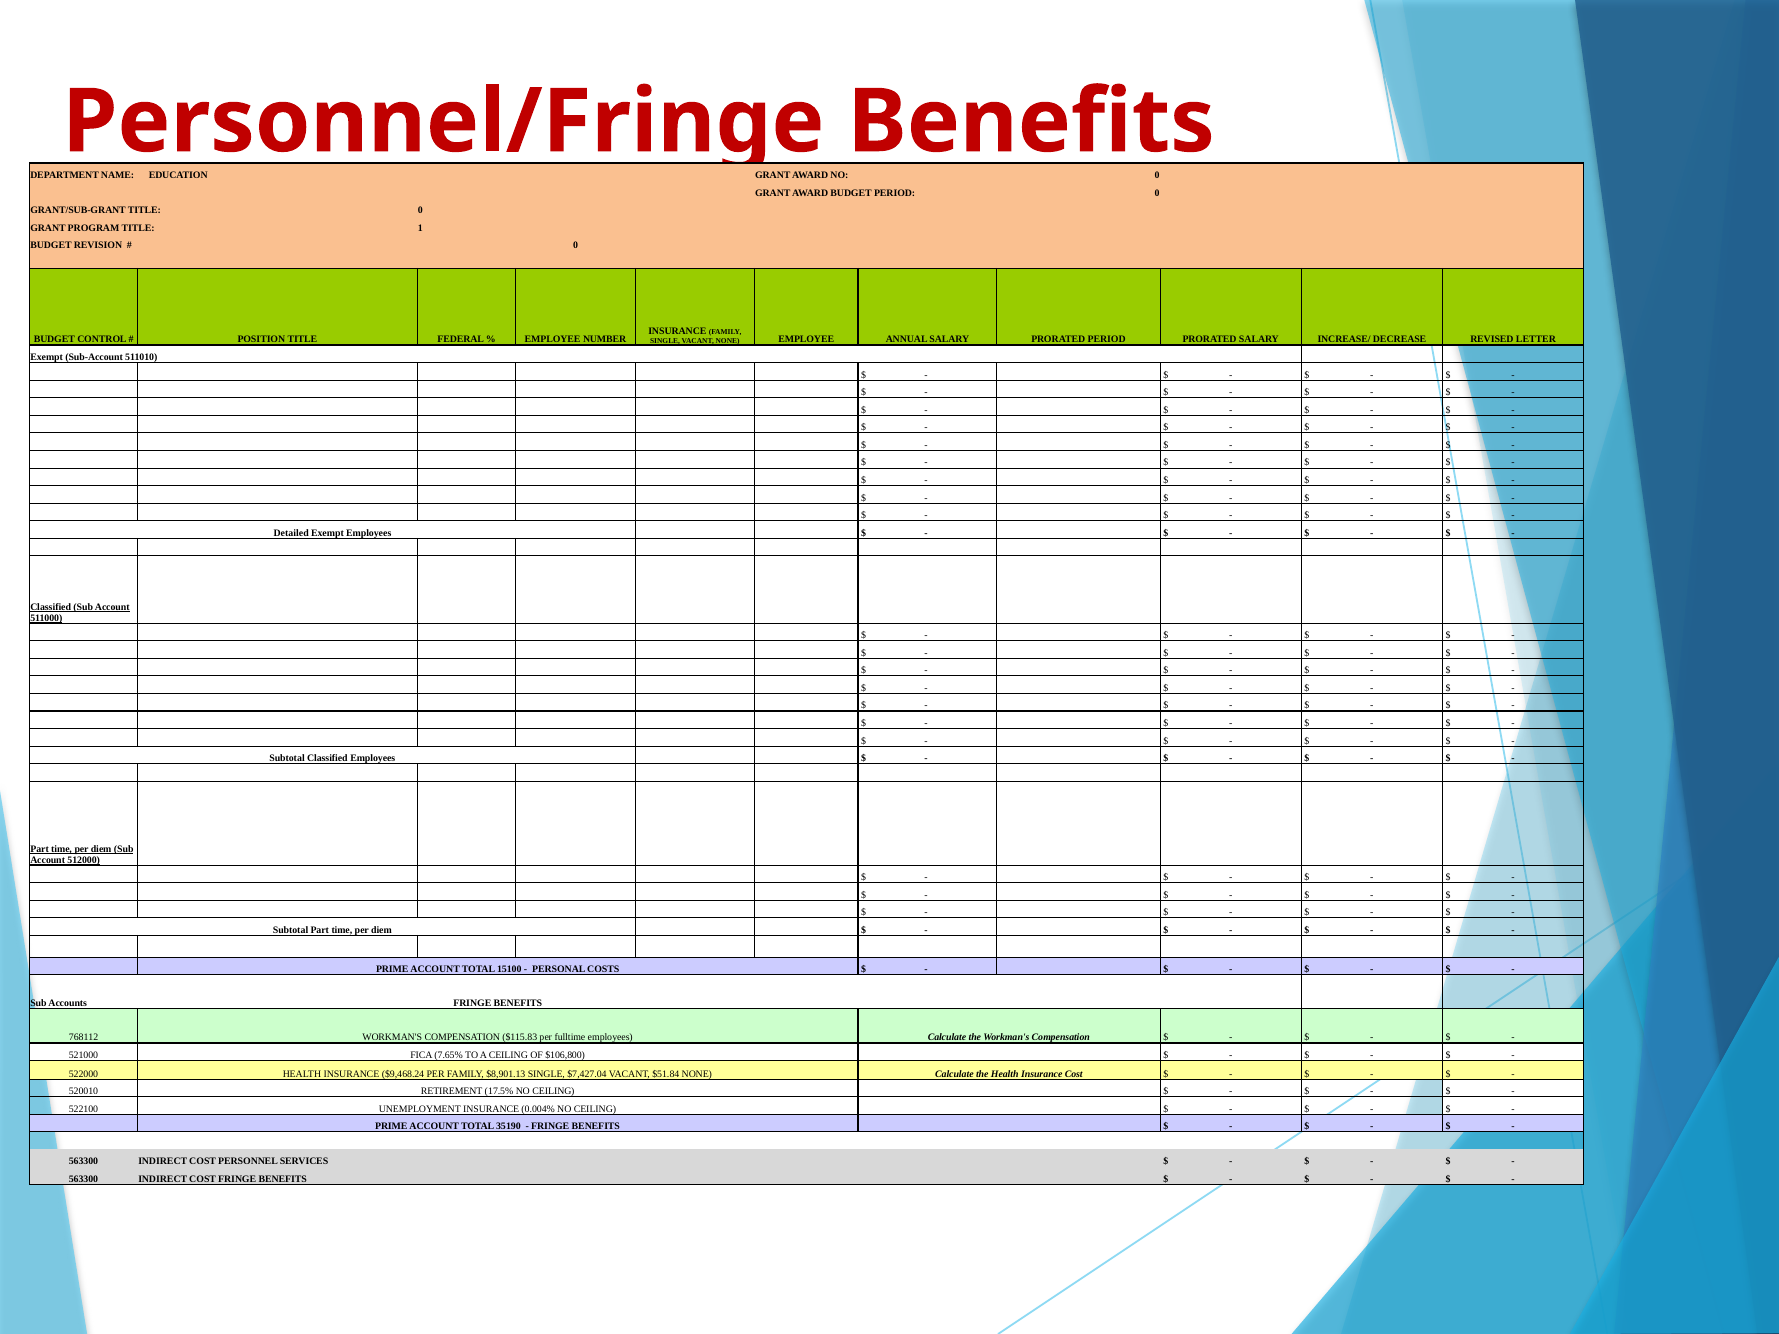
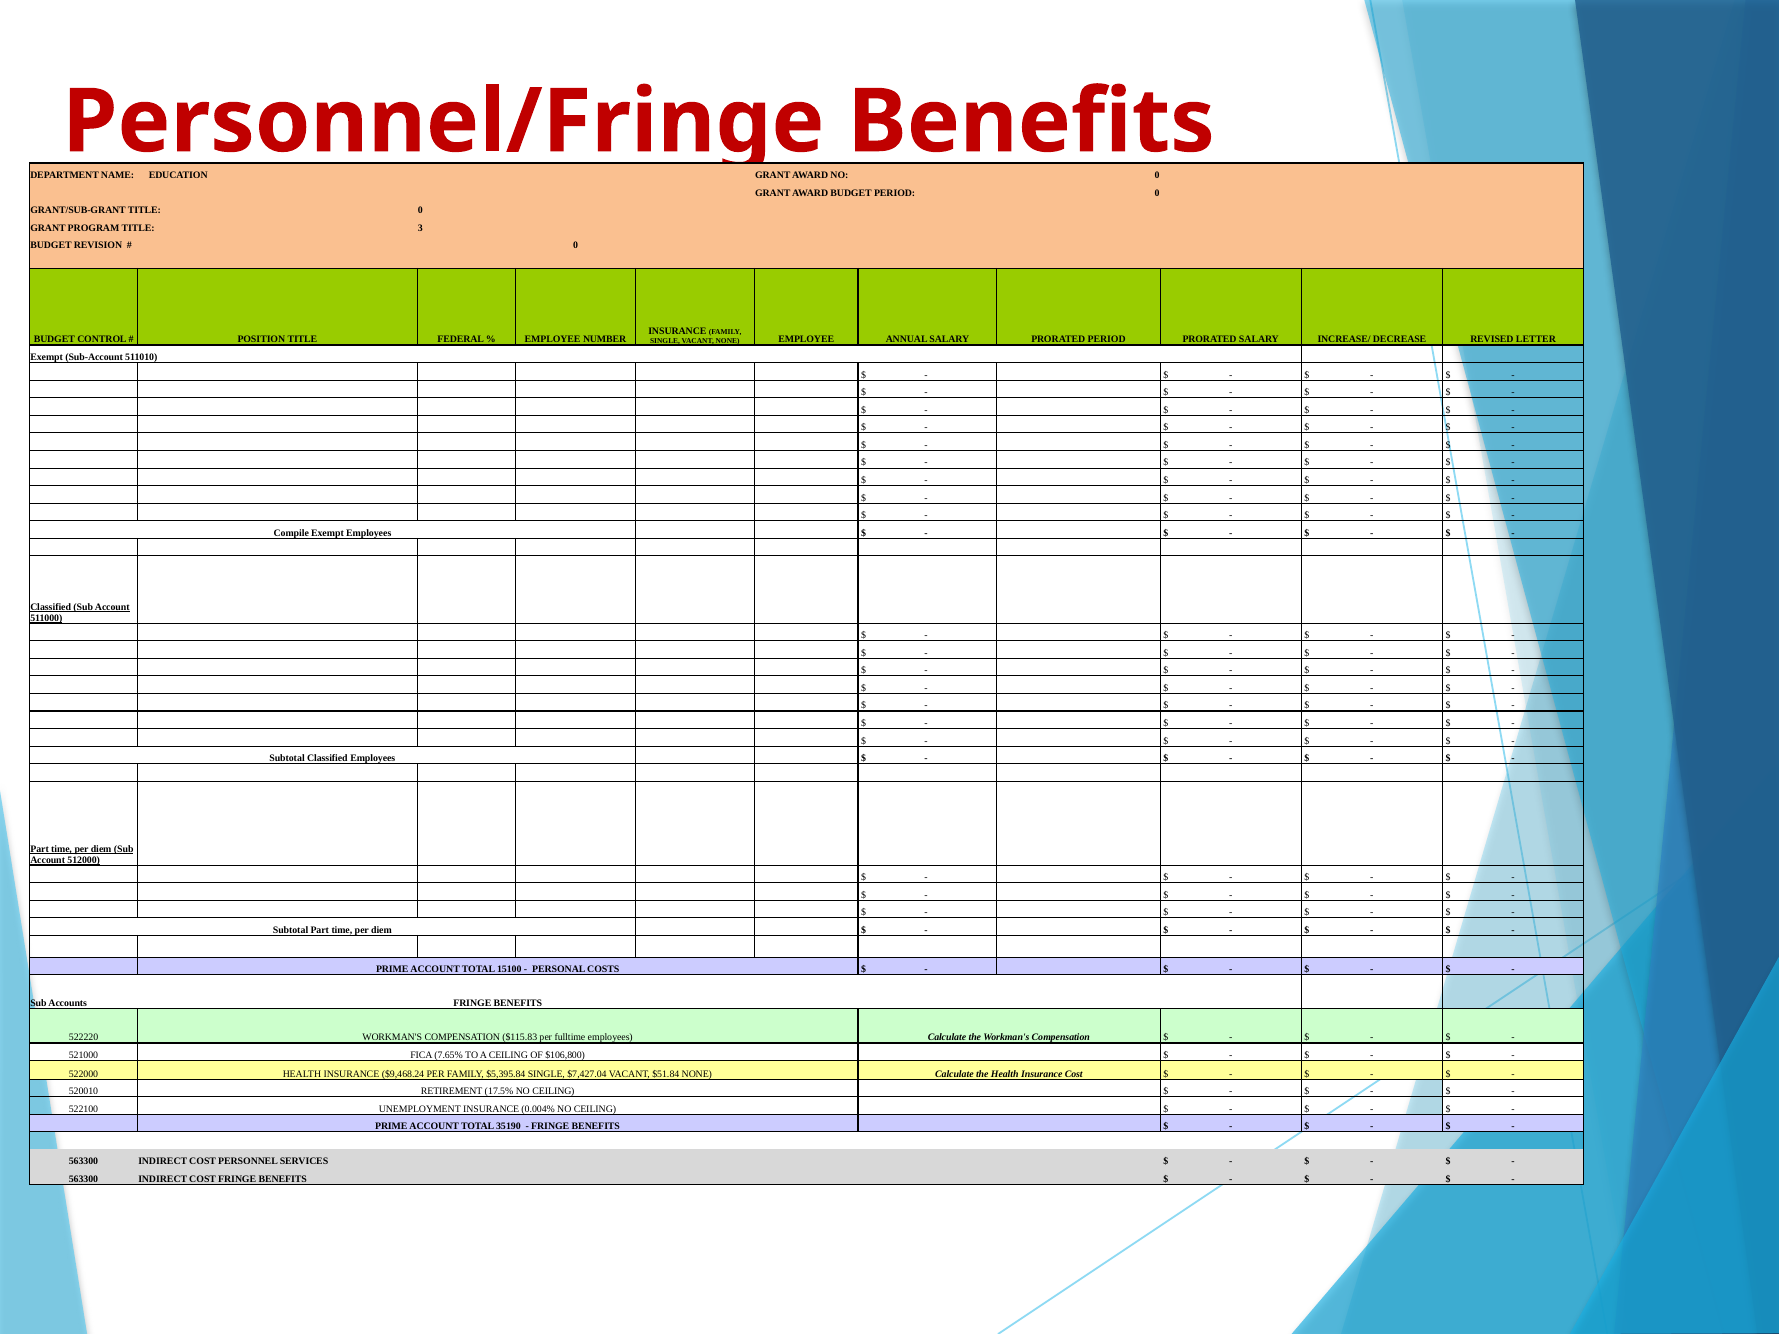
1: 1 -> 3 (420, 228)
Detailed: Detailed -> Compile (291, 533)
768112: 768112 -> 522220 (84, 1038)
$8,901.13: $8,901.13 -> $5,395.84 (506, 1074)
